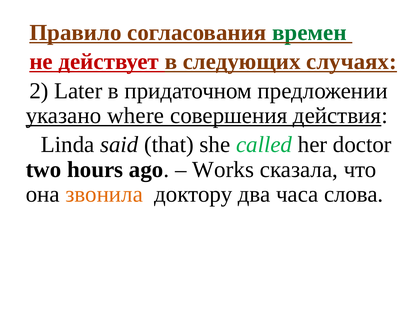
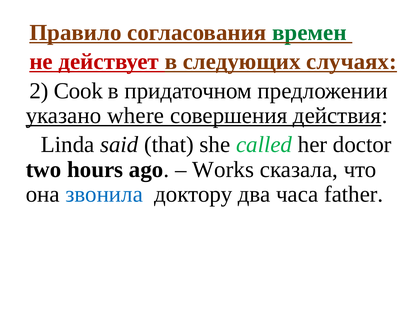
Later: Later -> Cook (78, 91)
звонила colour: orange -> blue (104, 195)
слова: слова -> father (354, 195)
